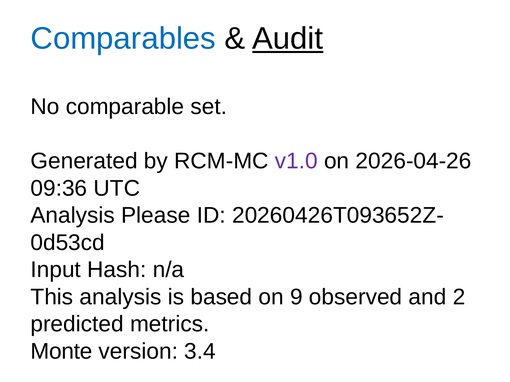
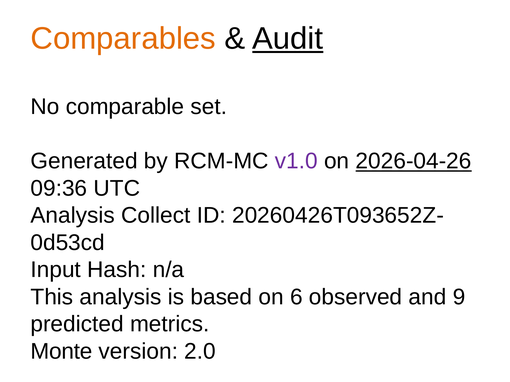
Comparables colour: blue -> orange (123, 39)
2026-04-26 underline: none -> present (414, 161)
Please: Please -> Collect (156, 216)
9: 9 -> 6 (296, 297)
2: 2 -> 9 (459, 297)
3.4: 3.4 -> 2.0 (200, 352)
